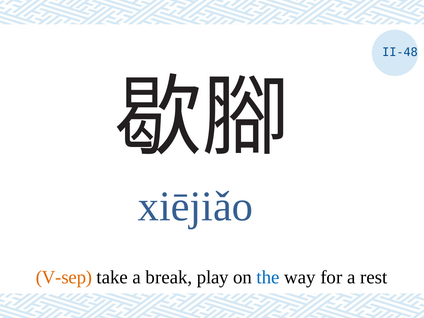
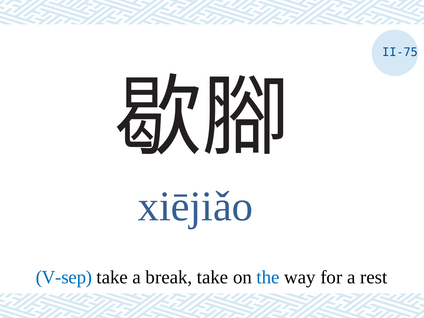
II-48: II-48 -> II-75 (400, 52)
V-sep colour: orange -> blue (64, 277)
break play: play -> take (213, 277)
